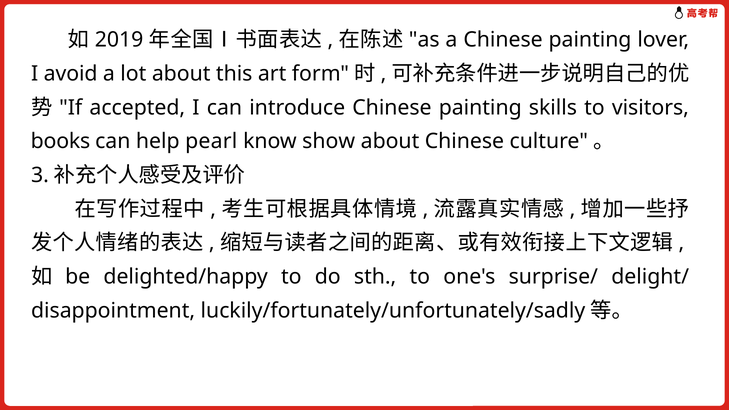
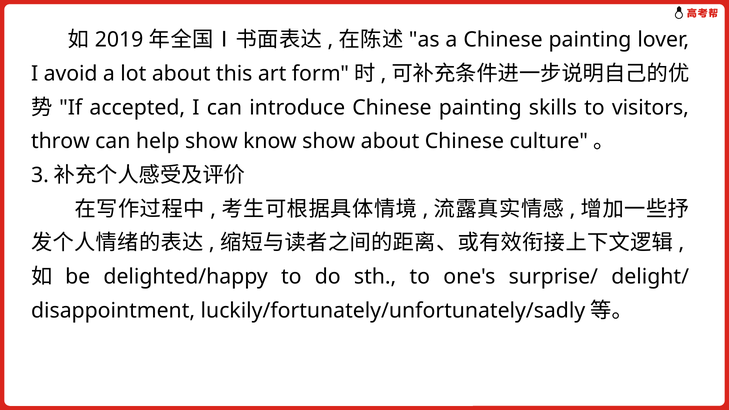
books: books -> throw (60, 141)
help pearl: pearl -> show (211, 141)
